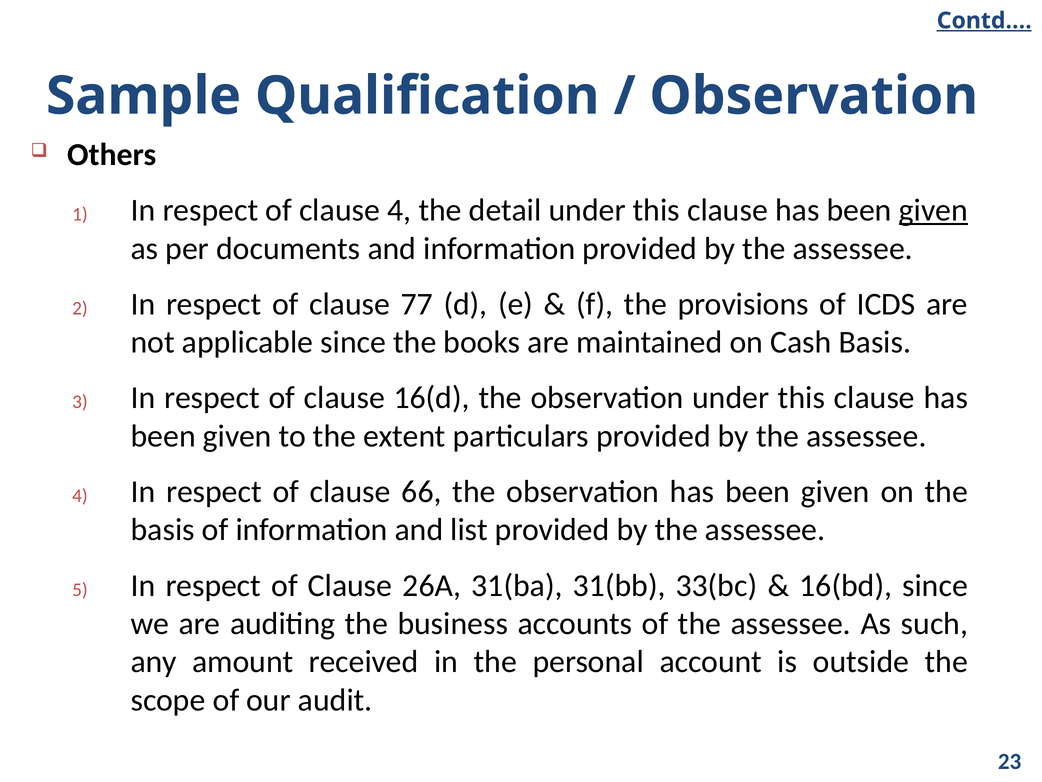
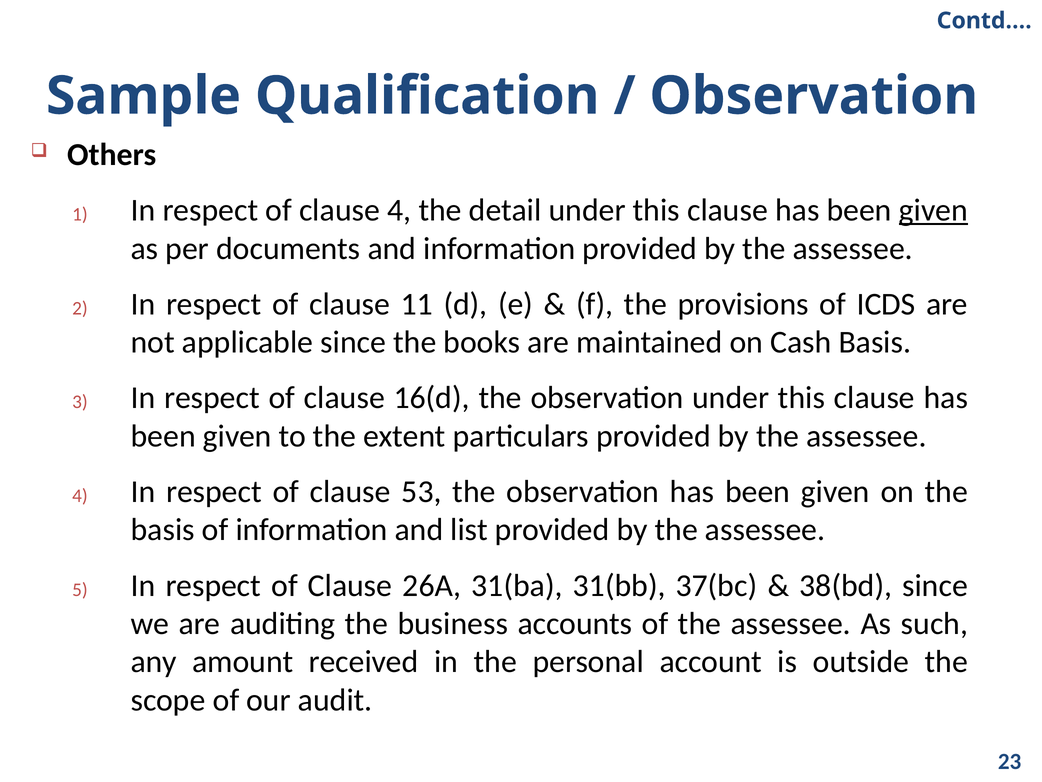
Contd… underline: present -> none (984, 21)
77: 77 -> 11 (417, 304)
66: 66 -> 53 (422, 491)
33(bc: 33(bc -> 37(bc (716, 585)
16(bd: 16(bd -> 38(bd (846, 585)
